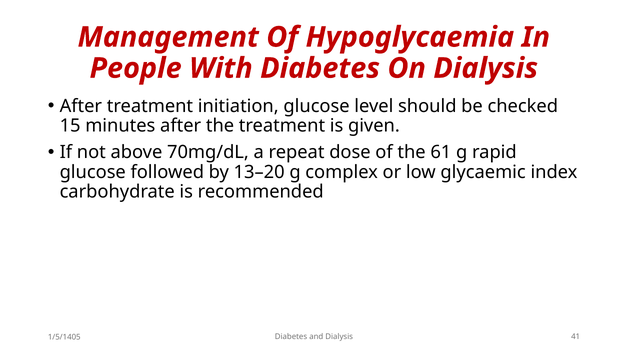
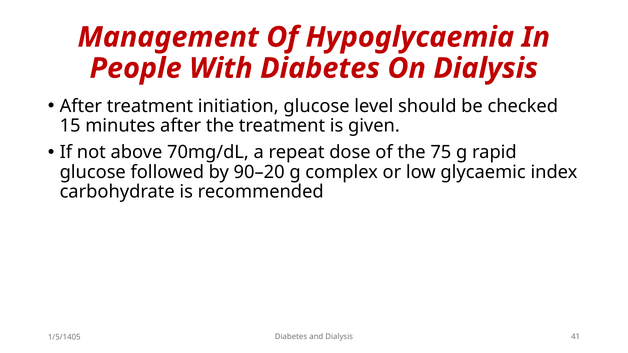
61: 61 -> 75 (441, 152)
13–20: 13–20 -> 90–20 (259, 172)
